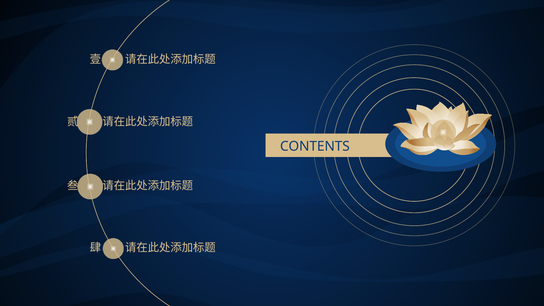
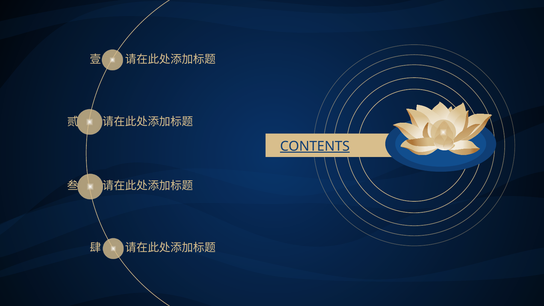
CONTENTS underline: none -> present (315, 146)
